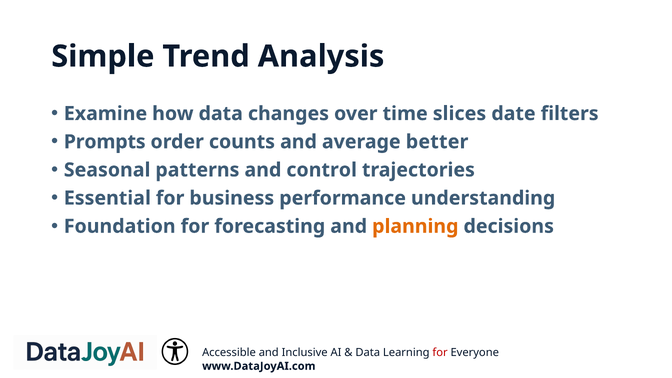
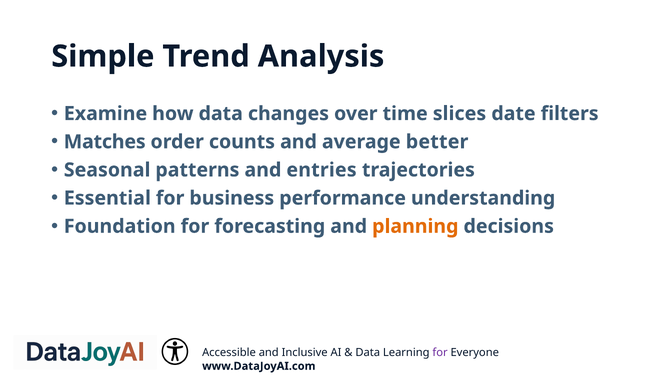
Prompts: Prompts -> Matches (105, 142)
control: control -> entries (322, 170)
for colour: red -> purple (440, 353)
